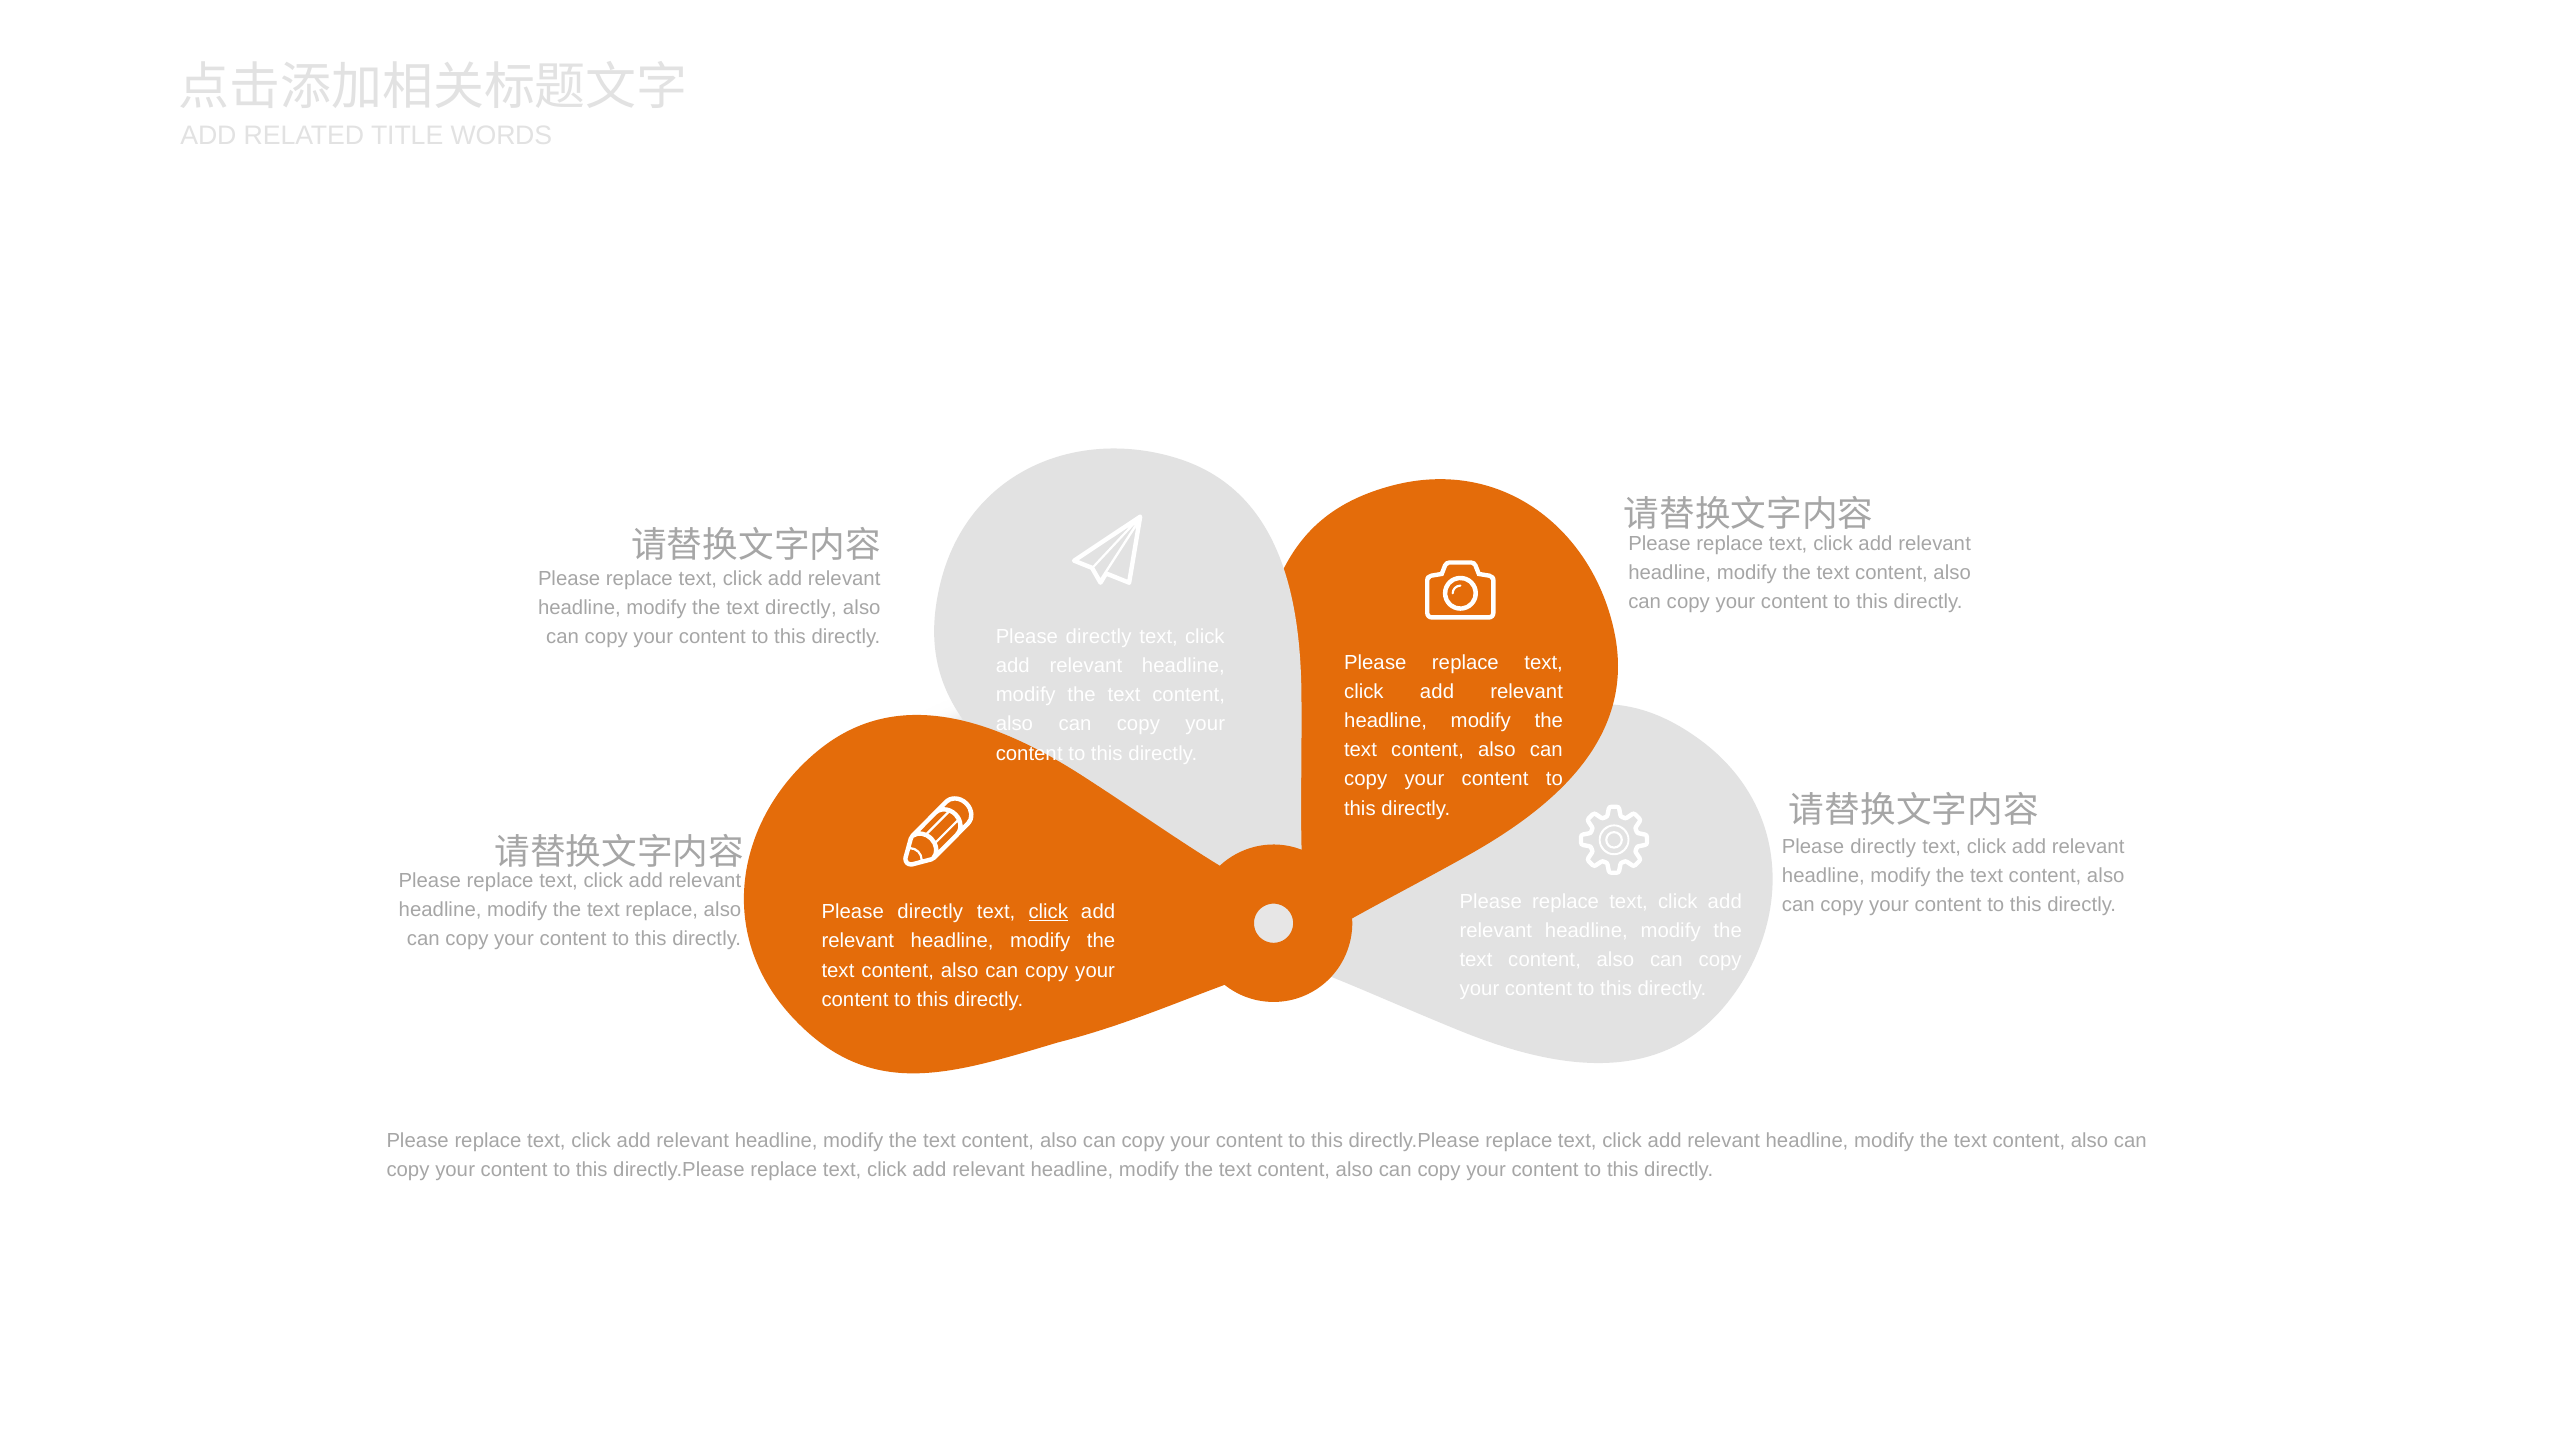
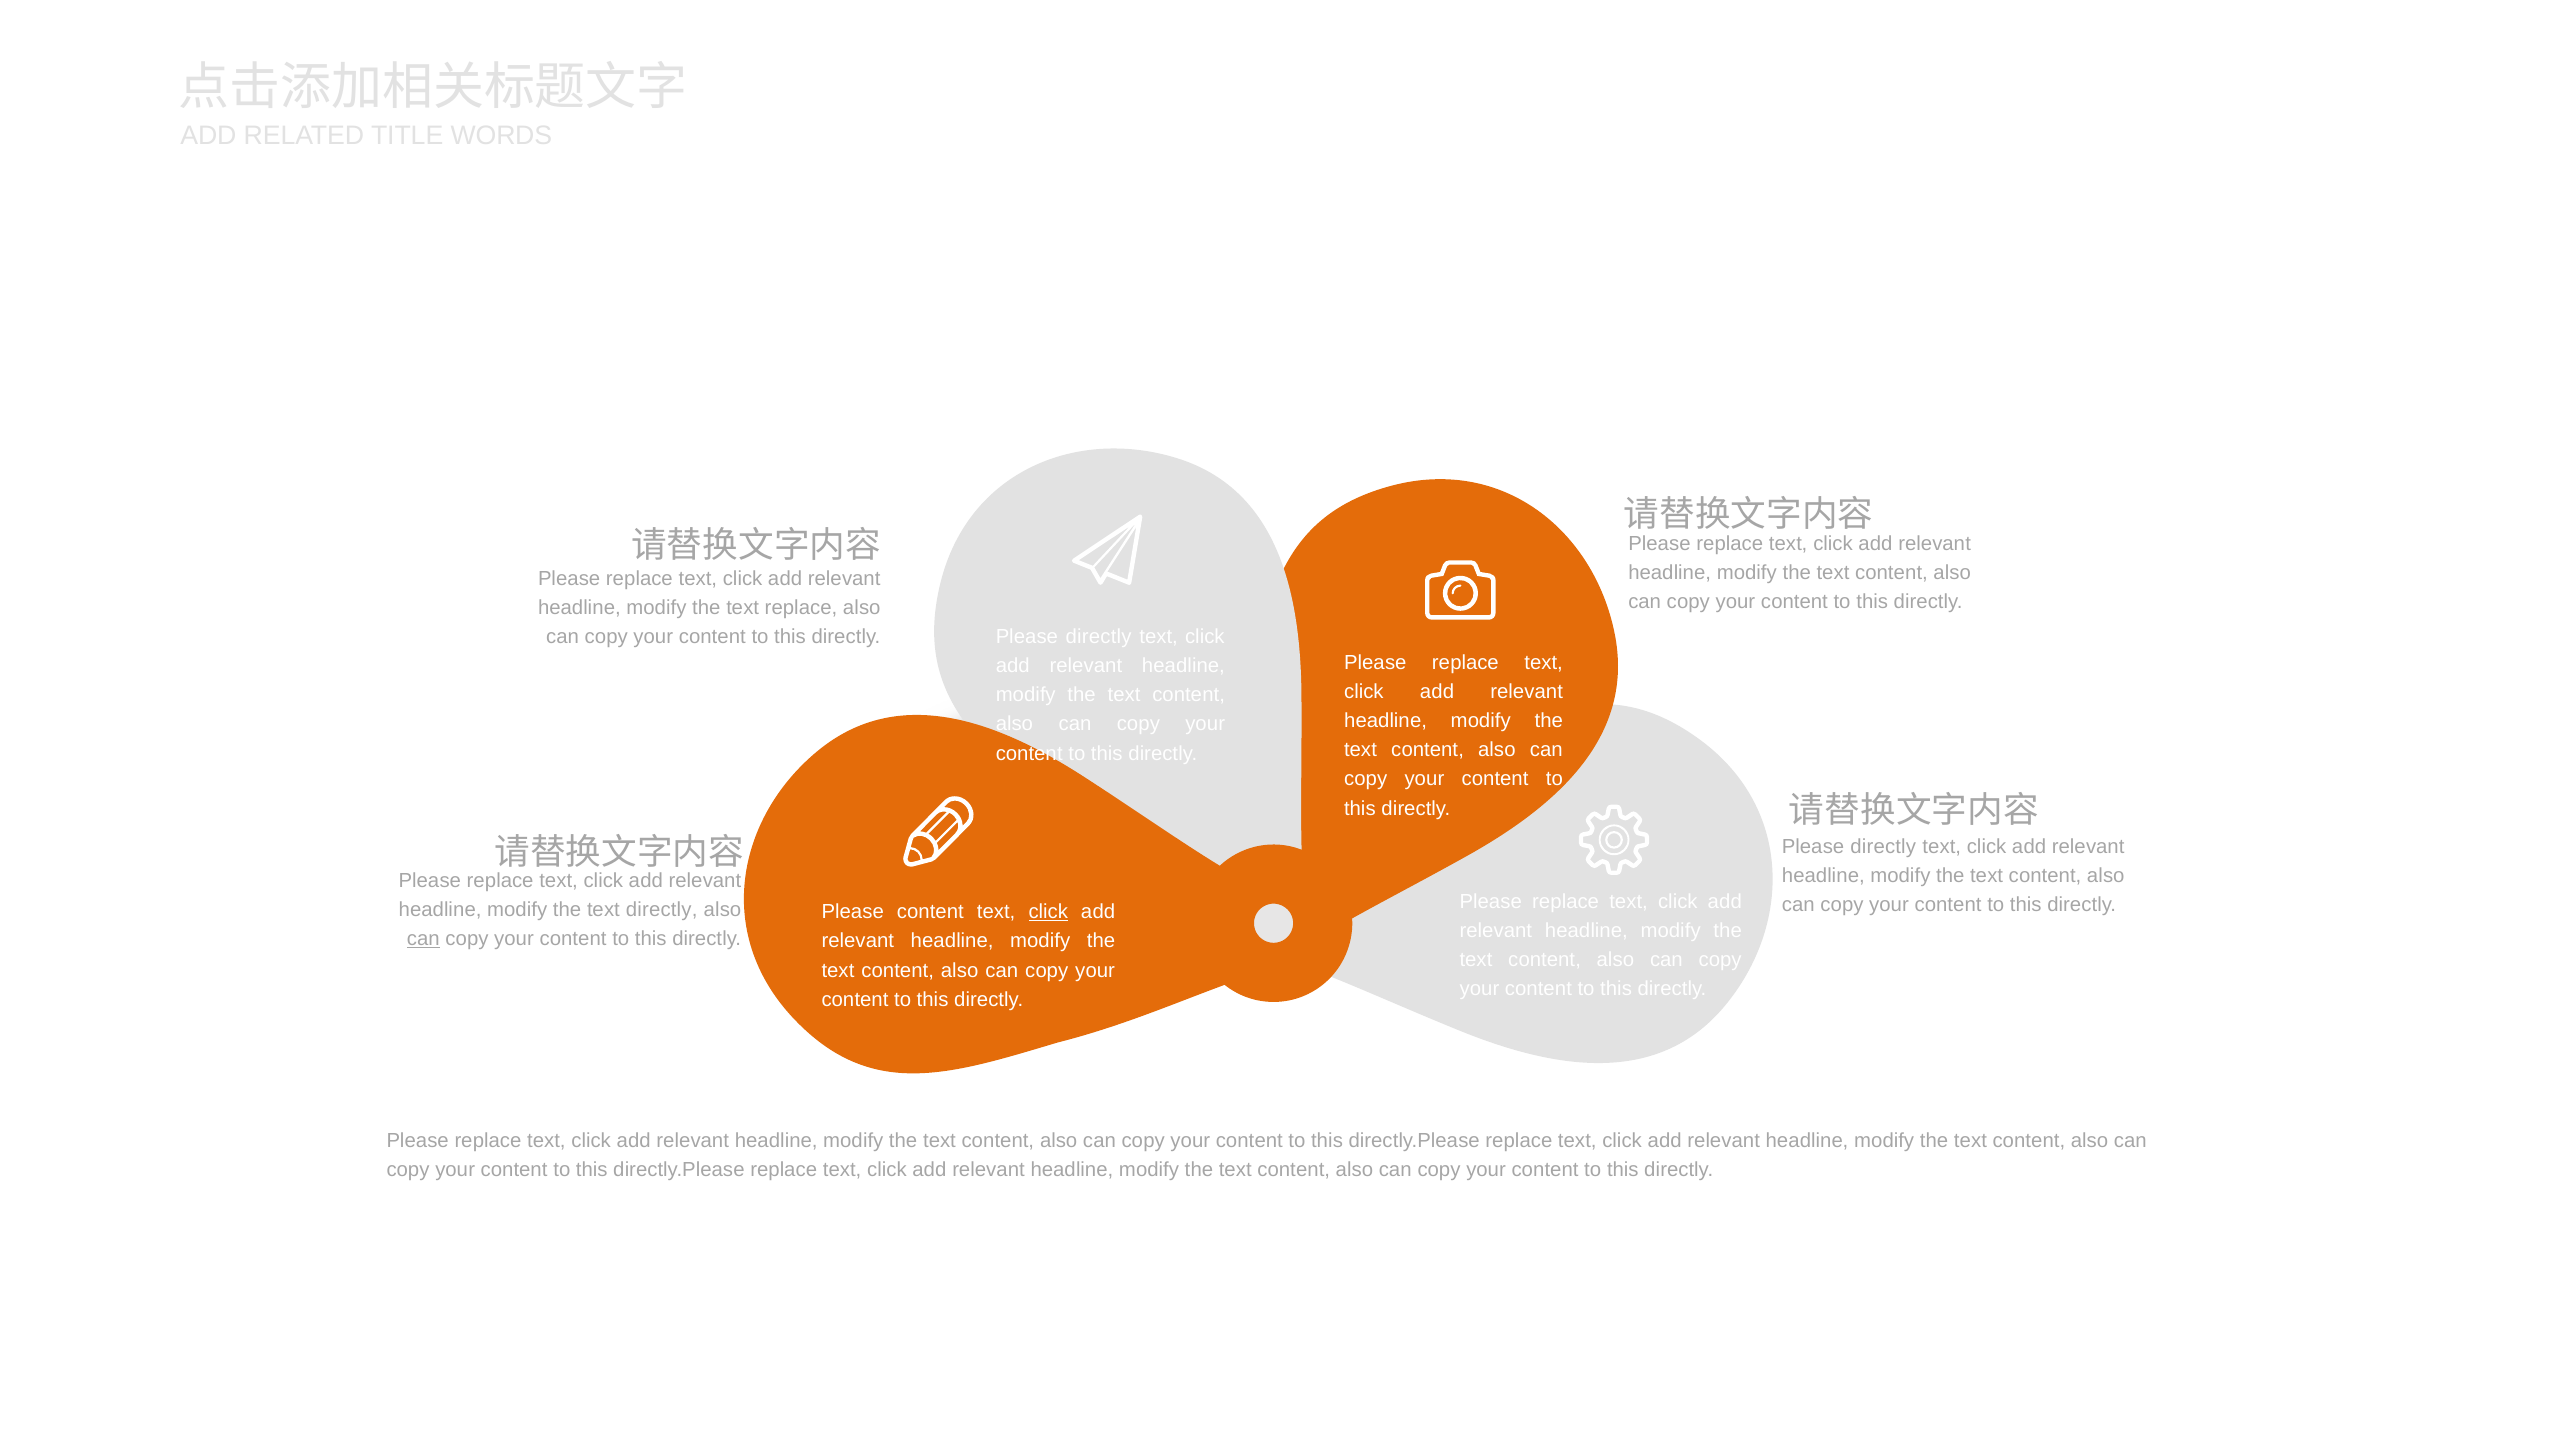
text directly: directly -> replace (801, 608)
text replace: replace -> directly (662, 910)
directly: directly -> content (930, 912)
can underline: none -> present (423, 939)
